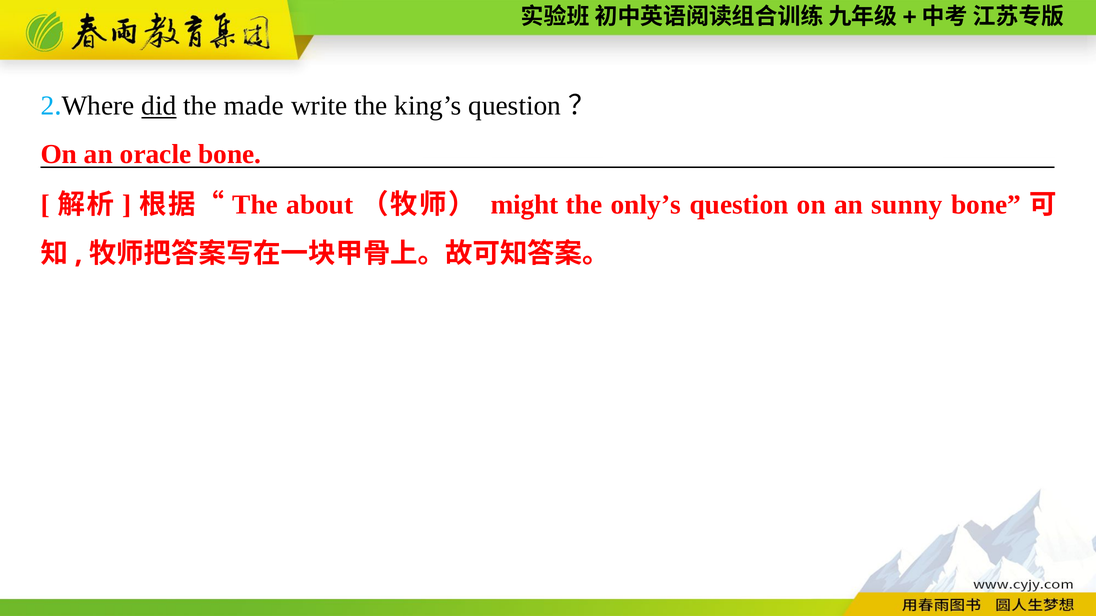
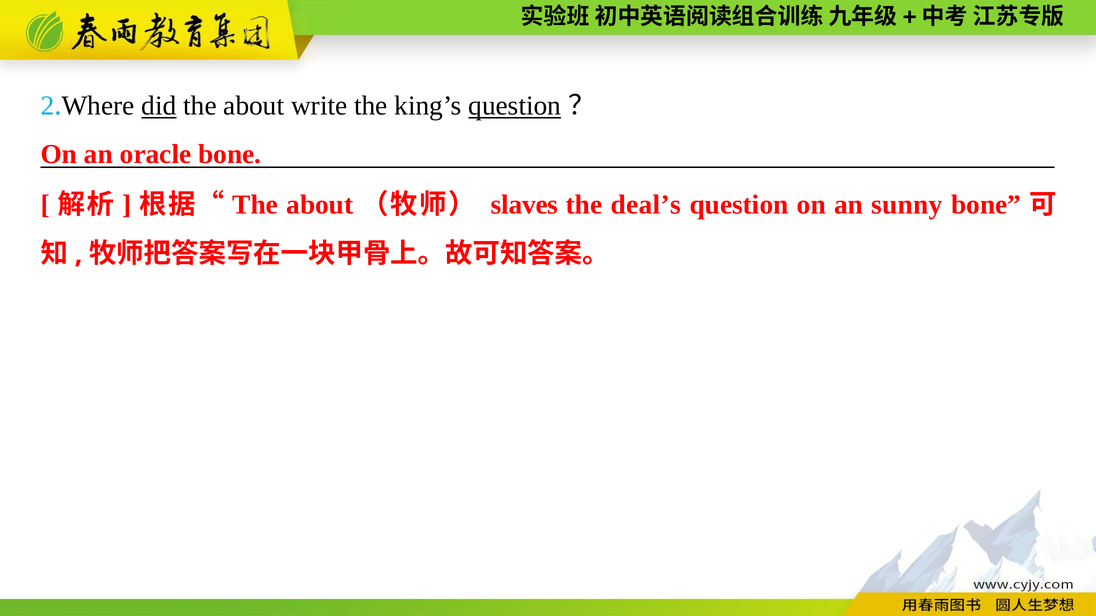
made: made -> about (254, 106)
question underline: none -> present (515, 106)
might: might -> slaves (525, 205)
only’s: only’s -> deal’s (646, 205)
